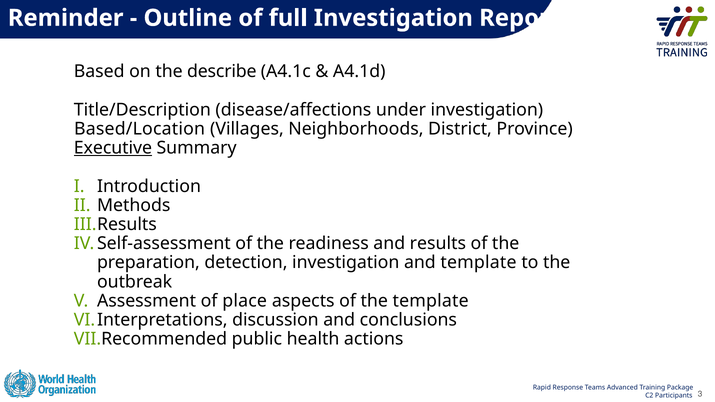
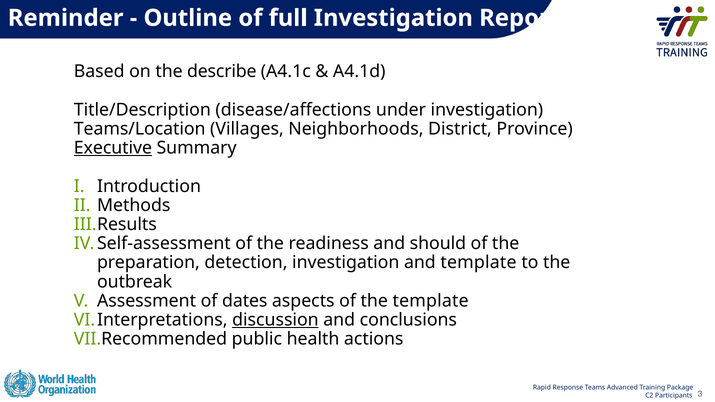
Based/Location: Based/Location -> Teams/Location (140, 129)
results: results -> should (438, 244)
place: place -> dates (245, 301)
discussion underline: none -> present (275, 320)
